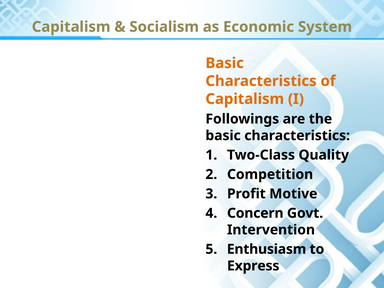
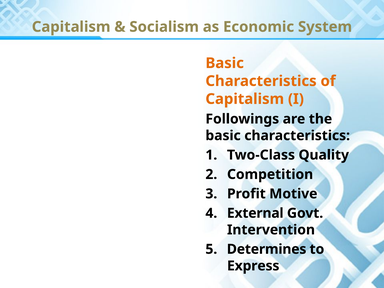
Concern: Concern -> External (255, 213)
Enthusiasm: Enthusiasm -> Determines (267, 249)
